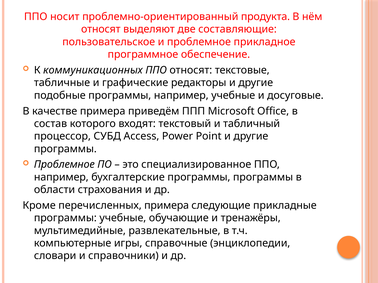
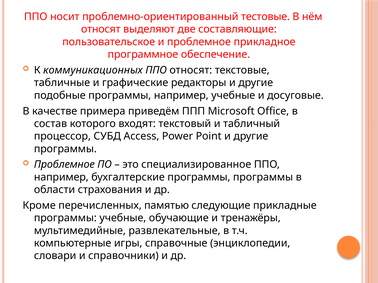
продукта: продукта -> тестовые (265, 17)
перечисленных примера: примера -> памятью (167, 206)
